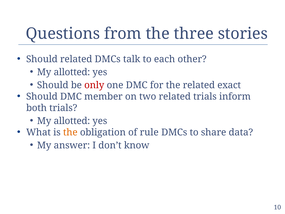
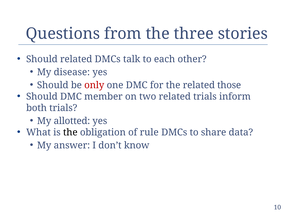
allotted: allotted -> disease (72, 72)
exact: exact -> those (229, 85)
the colour: orange -> black (70, 132)
